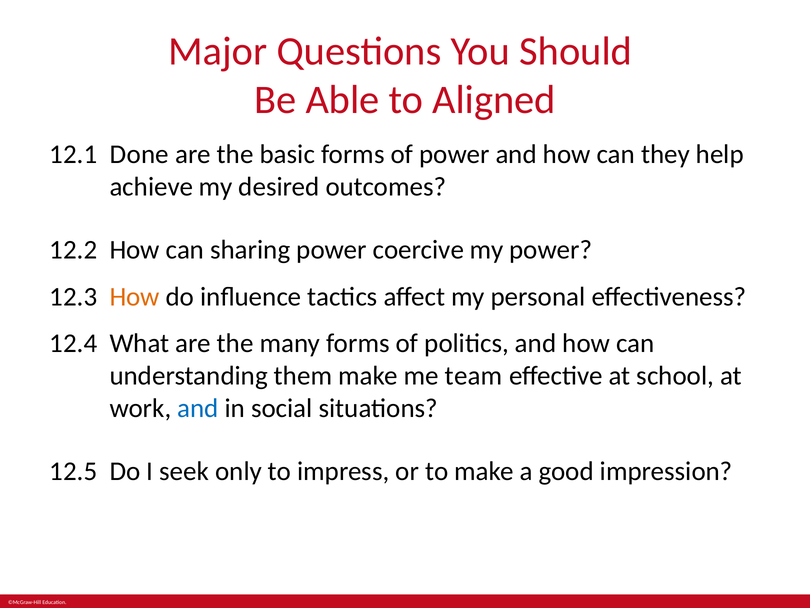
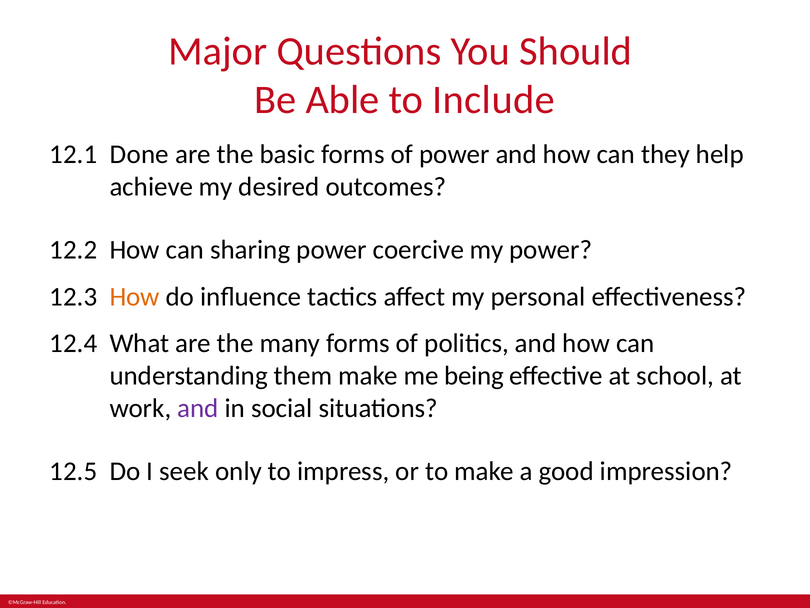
Aligned: Aligned -> Include (494, 100)
team: team -> being (474, 376)
and colour: blue -> purple (198, 408)
